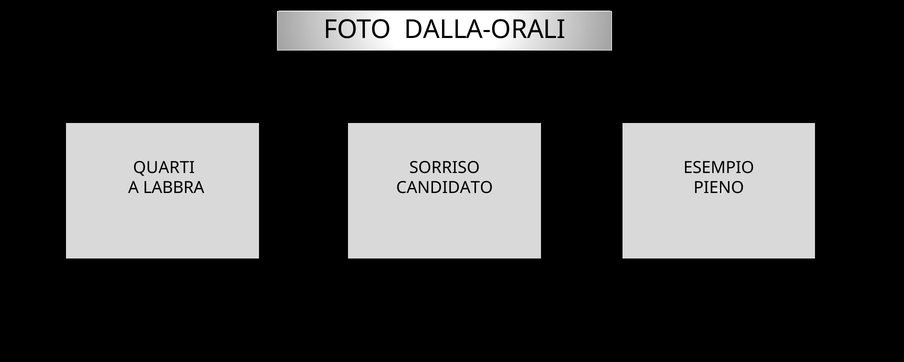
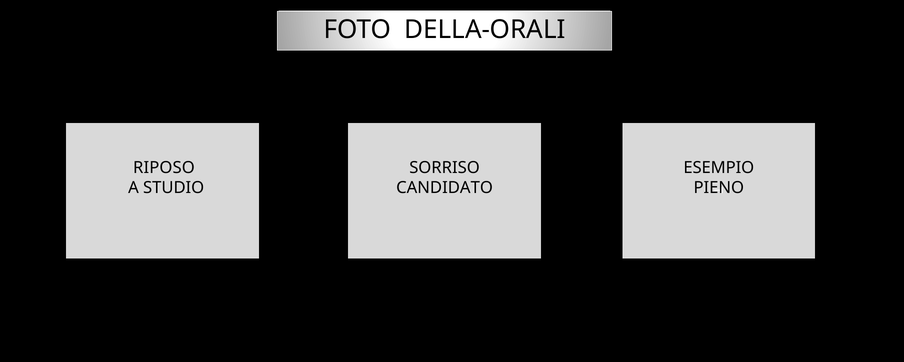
DALLA-ORALI: DALLA-ORALI -> DELLA-ORALI (485, 30)
QUARTI: QUARTI -> RIPOSO (164, 167)
LABBRA: LABBRA -> STUDIO (174, 187)
